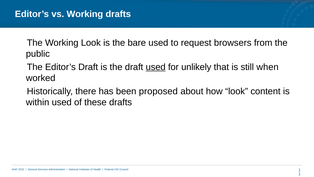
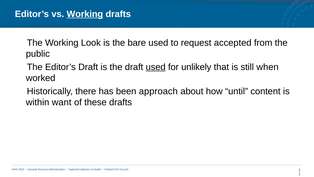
Working underline: none -> present (85, 14)
browsers: browsers -> accepted (233, 43)
proposed: proposed -> approach (158, 91)
how look: look -> until (237, 91)
within used: used -> want (62, 102)
